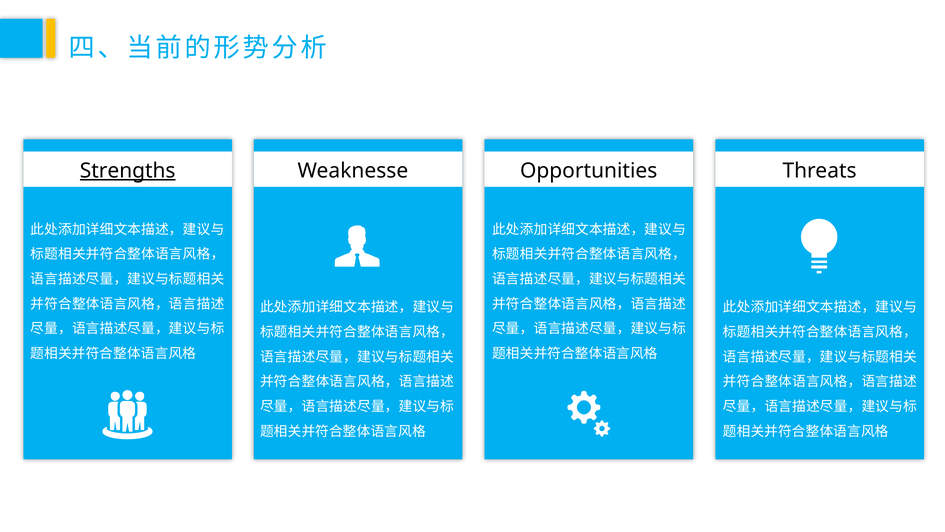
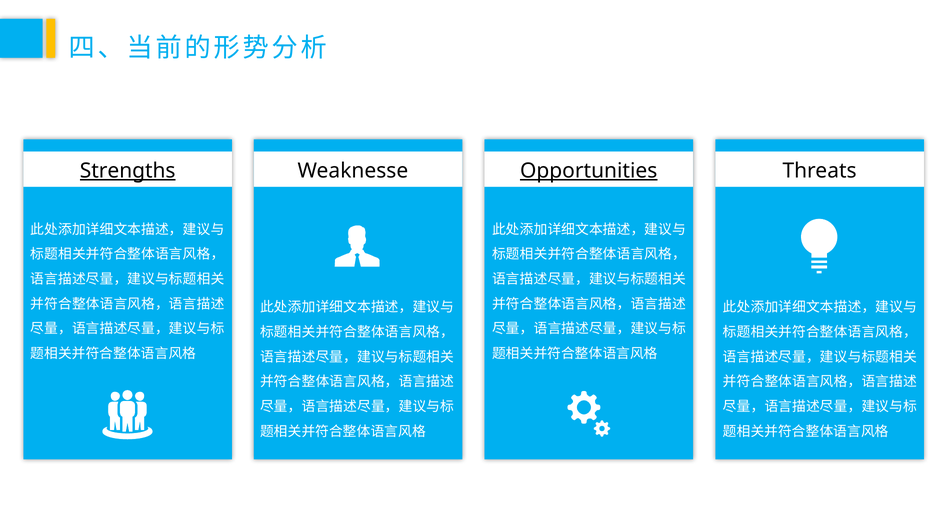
Opportunities underline: none -> present (589, 171)
